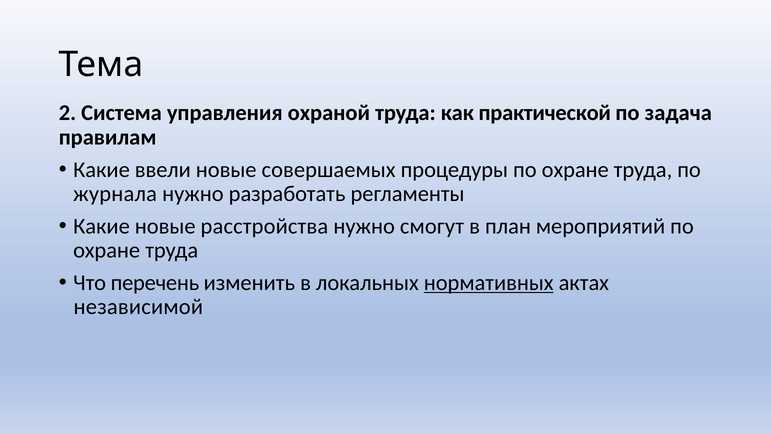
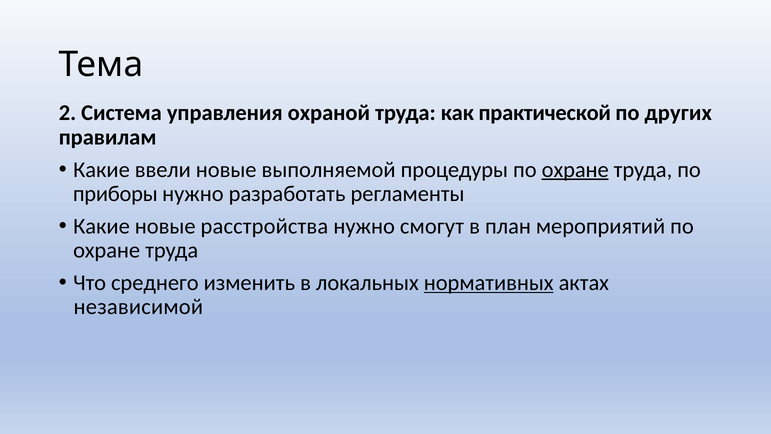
задача: задача -> других (678, 113)
совершаемых: совершаемых -> выполняемой (329, 169)
охране underline: none -> present (575, 169)
журнала: журнала -> приборы (115, 194)
перечень: перечень -> среднего (155, 283)
